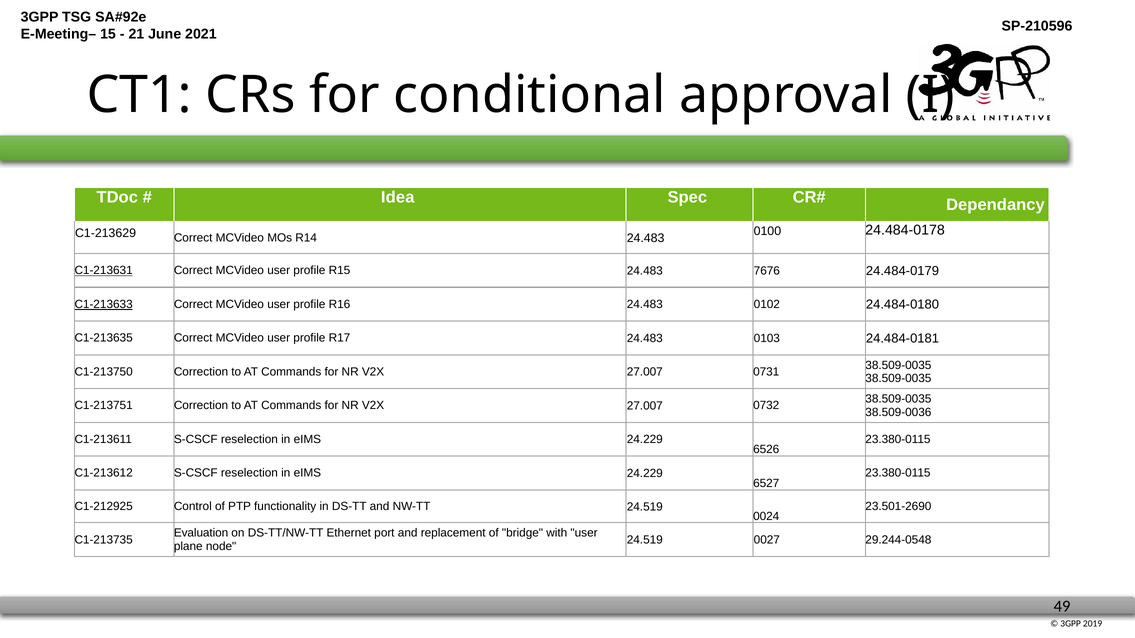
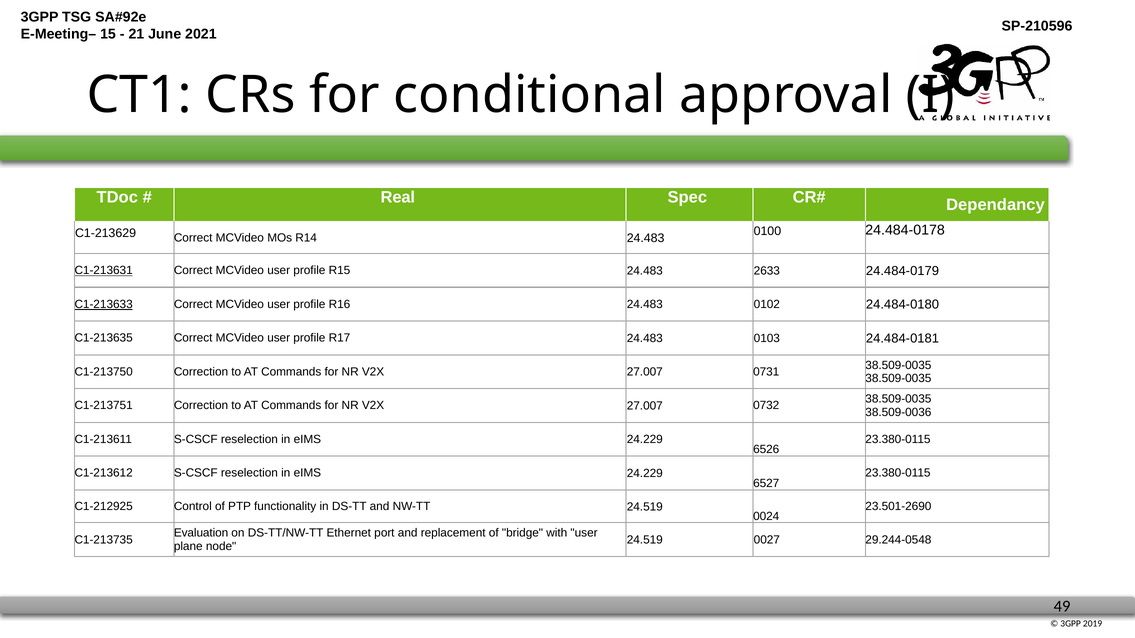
Idea: Idea -> Real (398, 197)
7676: 7676 -> 2633 (767, 271)
